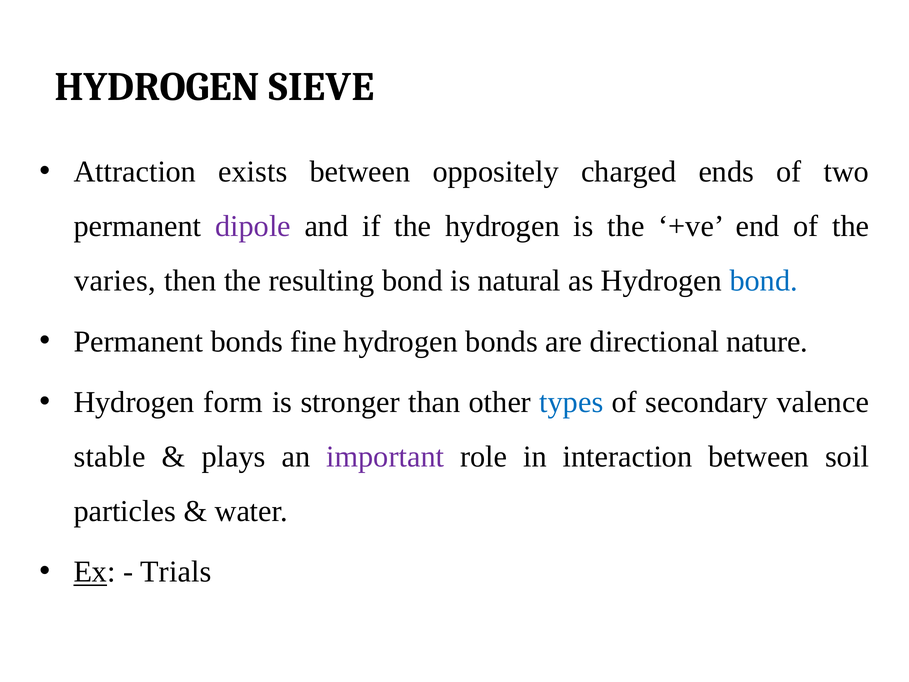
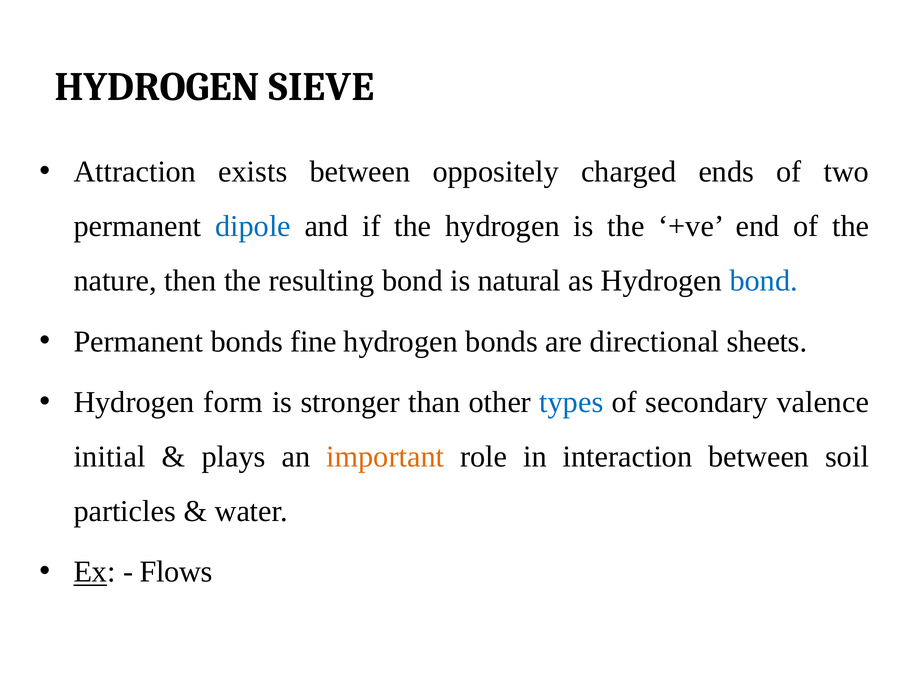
dipole colour: purple -> blue (253, 226)
varies: varies -> nature (115, 281)
nature: nature -> sheets (767, 341)
stable: stable -> initial (110, 457)
important colour: purple -> orange (385, 457)
Trials: Trials -> Flows (176, 572)
